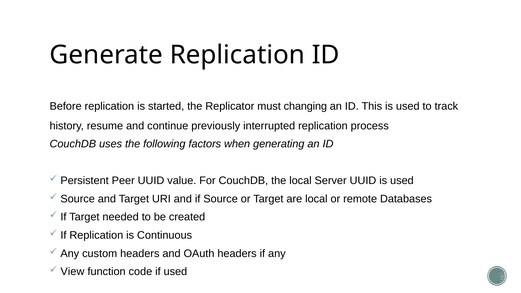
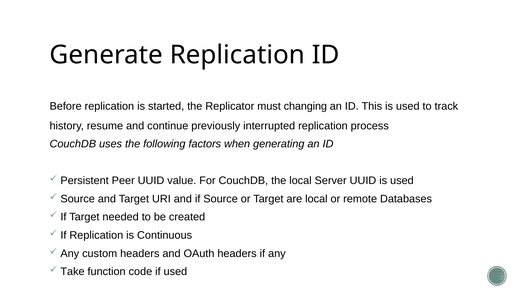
View: View -> Take (73, 272)
